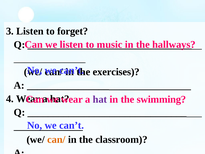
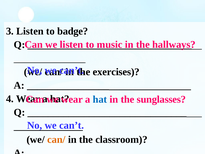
forget: forget -> badge (73, 31)
hat colour: purple -> blue (100, 99)
swimming: swimming -> sunglasses (161, 99)
